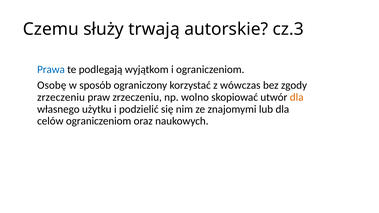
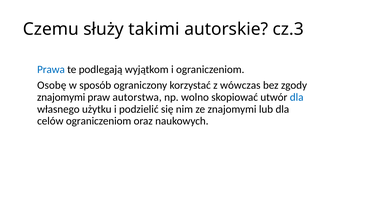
trwają: trwają -> takimi (154, 29)
zrzeczeniu: zrzeczeniu -> znajomymi (61, 97)
praw zrzeczeniu: zrzeczeniu -> autorstwa (137, 97)
dla colour: orange -> blue (297, 97)
